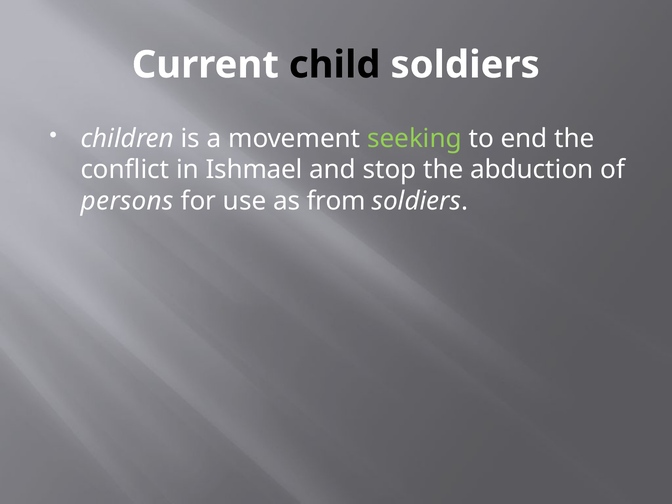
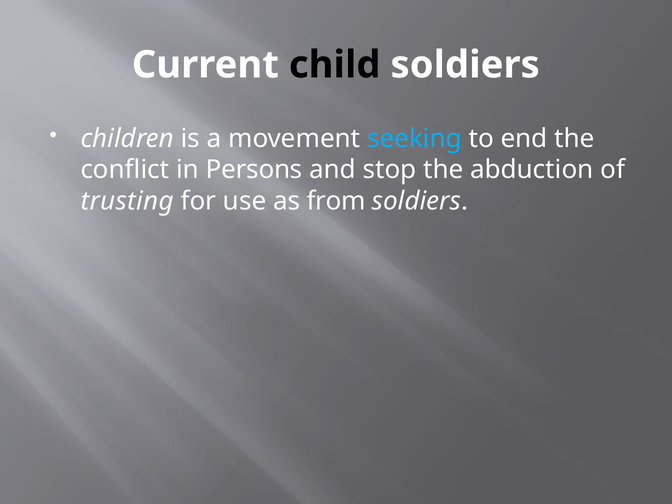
seeking colour: light green -> light blue (415, 138)
Ishmael: Ishmael -> Persons (254, 170)
persons: persons -> trusting (127, 201)
